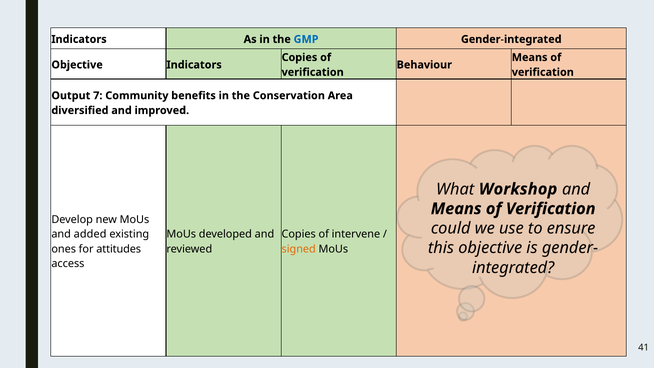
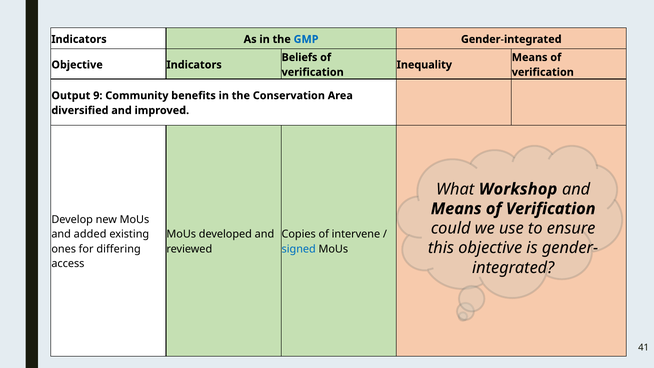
Copies: Copies -> Beliefs (299, 57)
Behaviour: Behaviour -> Inequality (424, 65)
7: 7 -> 9 (98, 96)
attitudes: attitudes -> differing (119, 249)
signed colour: orange -> blue (299, 249)
